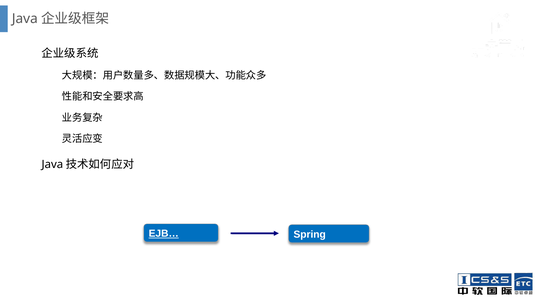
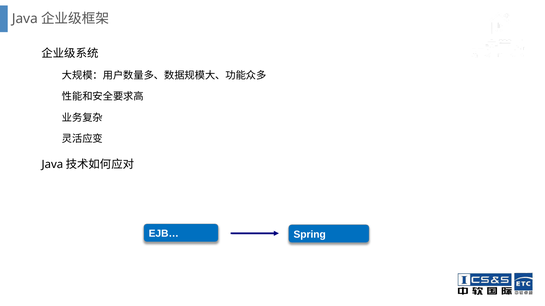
EJB… underline: present -> none (164, 234)
